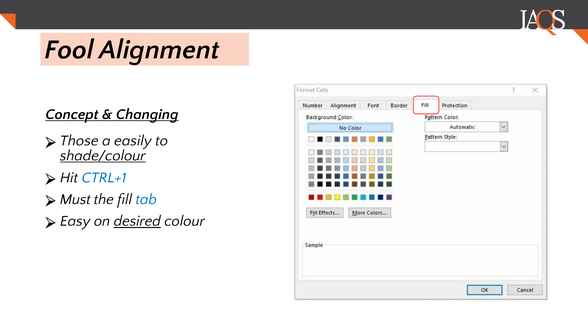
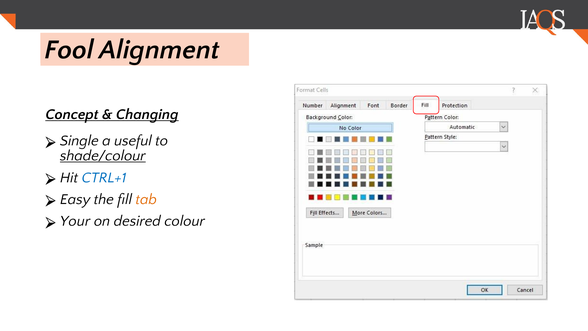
Those: Those -> Single (79, 141)
easily: easily -> useful (133, 141)
Must: Must -> Easy (75, 199)
tab colour: blue -> orange (146, 199)
Easy: Easy -> Your (75, 221)
desired underline: present -> none (137, 221)
